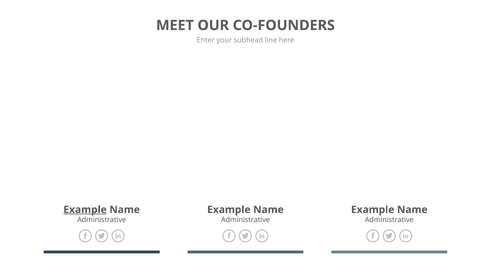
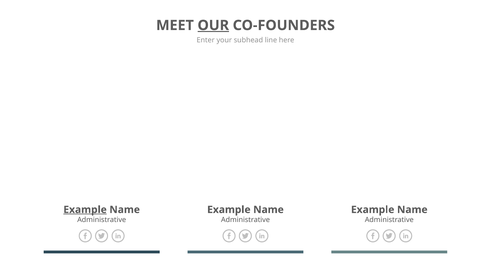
OUR underline: none -> present (213, 25)
